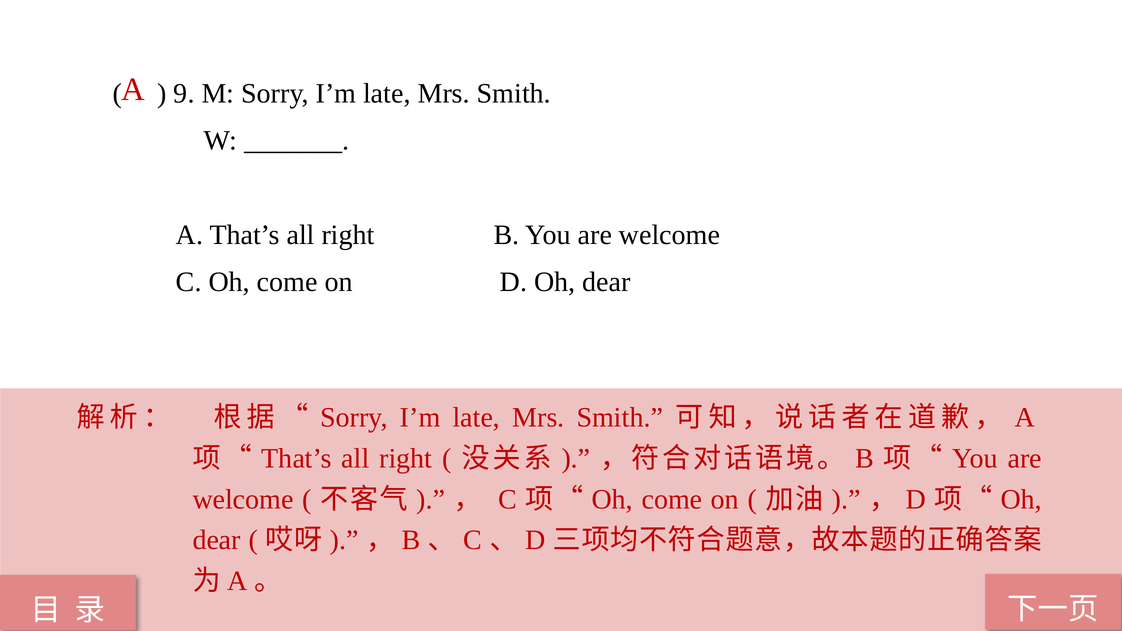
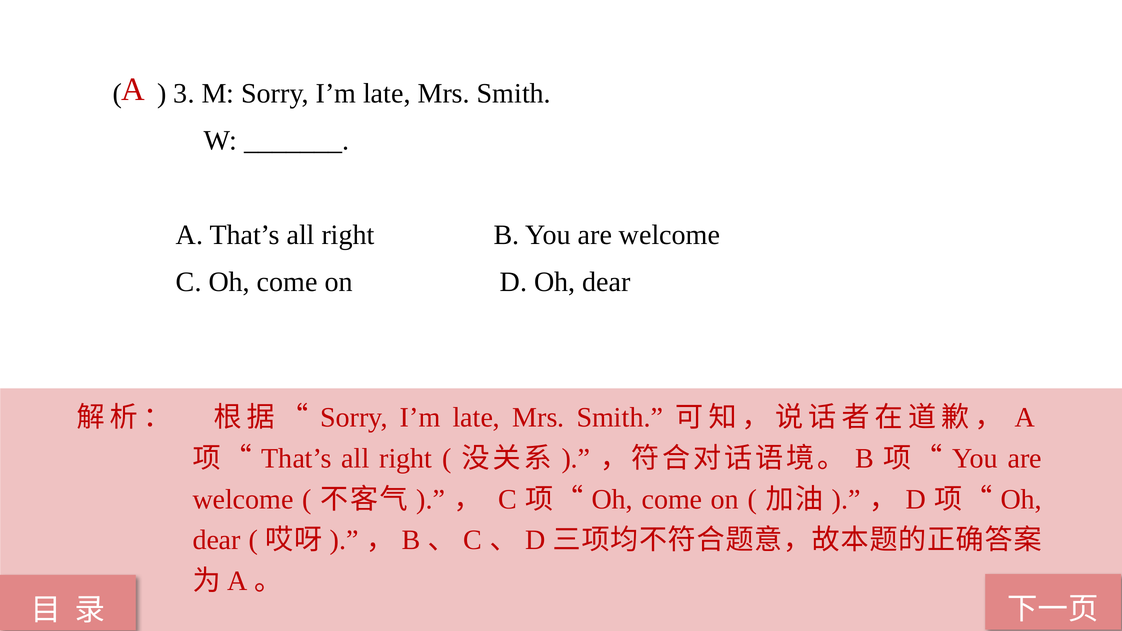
9: 9 -> 3 (184, 94)
